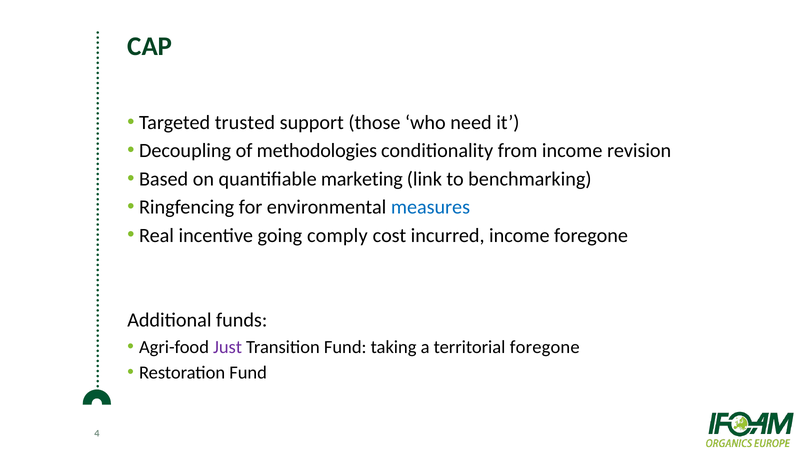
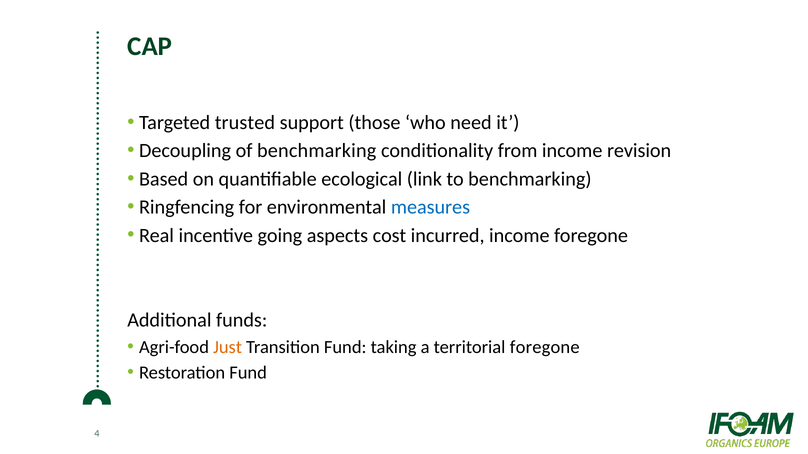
of methodologies: methodologies -> benchmarking (317, 151)
marketing: marketing -> ecological (362, 179)
comply: comply -> aspects (337, 236)
Just colour: purple -> orange (228, 347)
